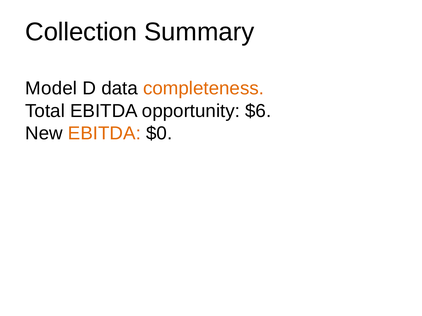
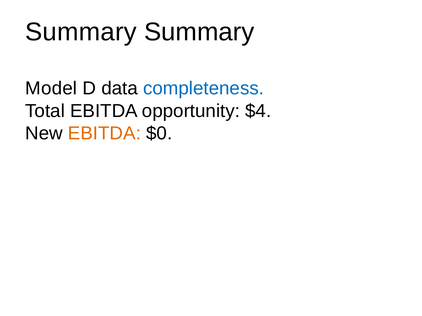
Collection: Collection -> Summary (81, 32)
completeness colour: orange -> blue (204, 88)
$6: $6 -> $4 (258, 111)
